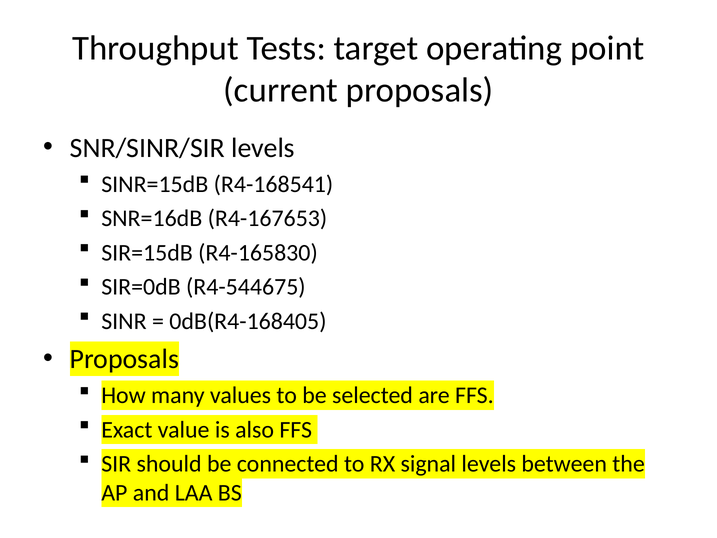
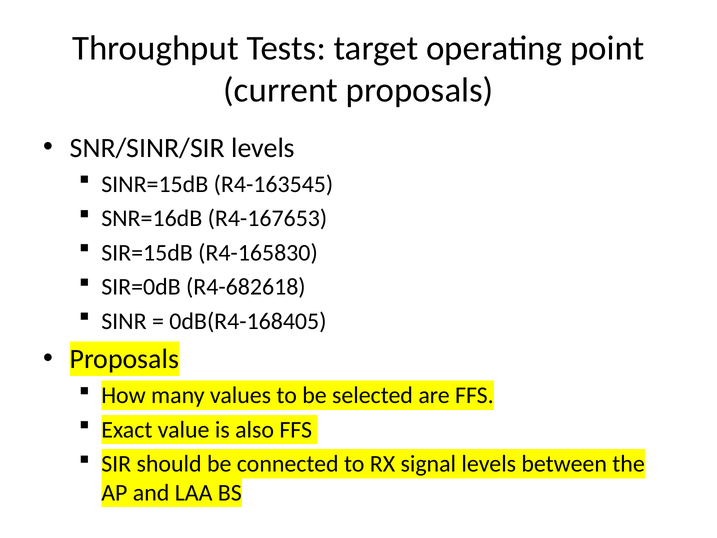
R4-168541: R4-168541 -> R4-163545 (273, 184)
R4-544675: R4-544675 -> R4-682618 (246, 287)
